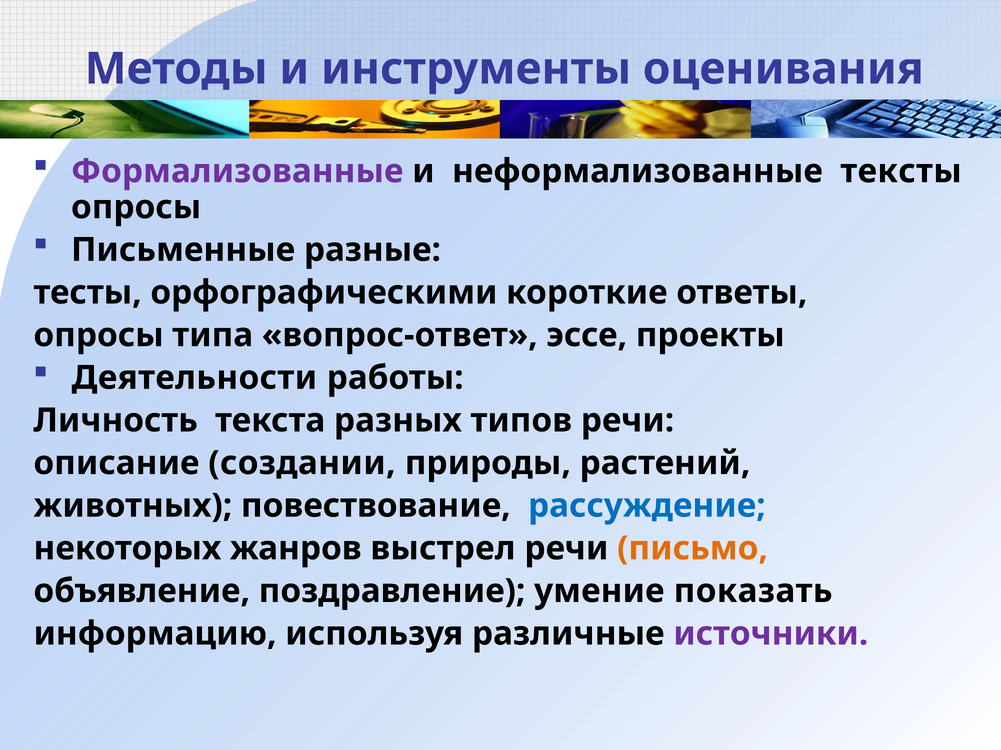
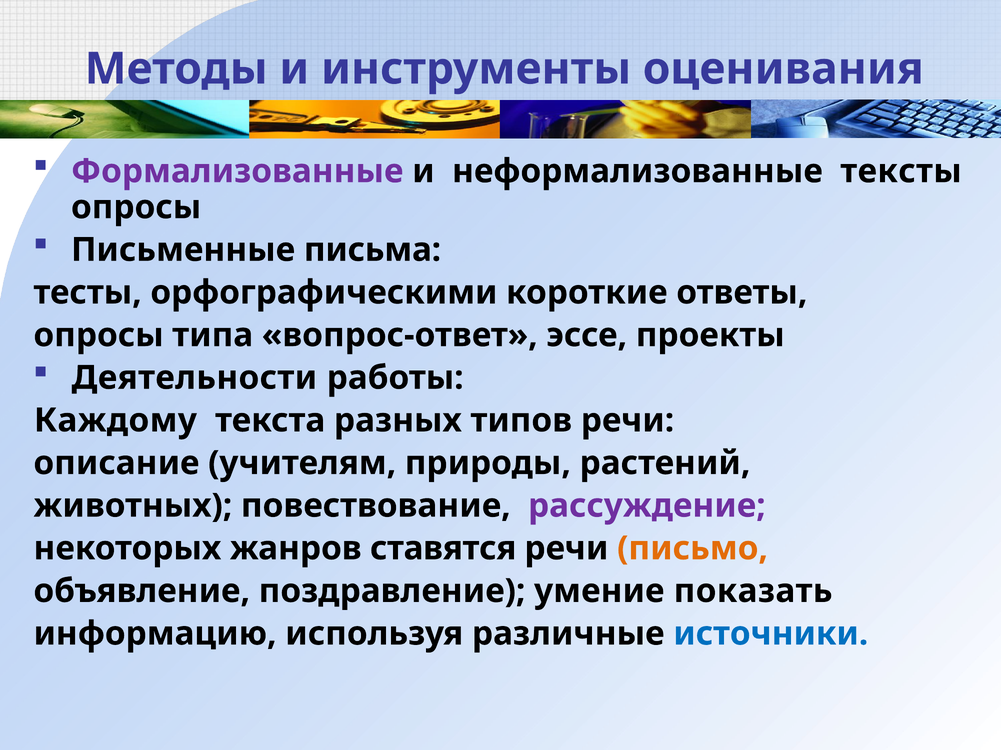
разные: разные -> письма (372, 250)
Личность: Личность -> Каждому (115, 421)
создании: создании -> учителям (302, 464)
рассуждение colour: blue -> purple (647, 506)
выстрел: выстрел -> ставятся (443, 549)
источники colour: purple -> blue (771, 634)
